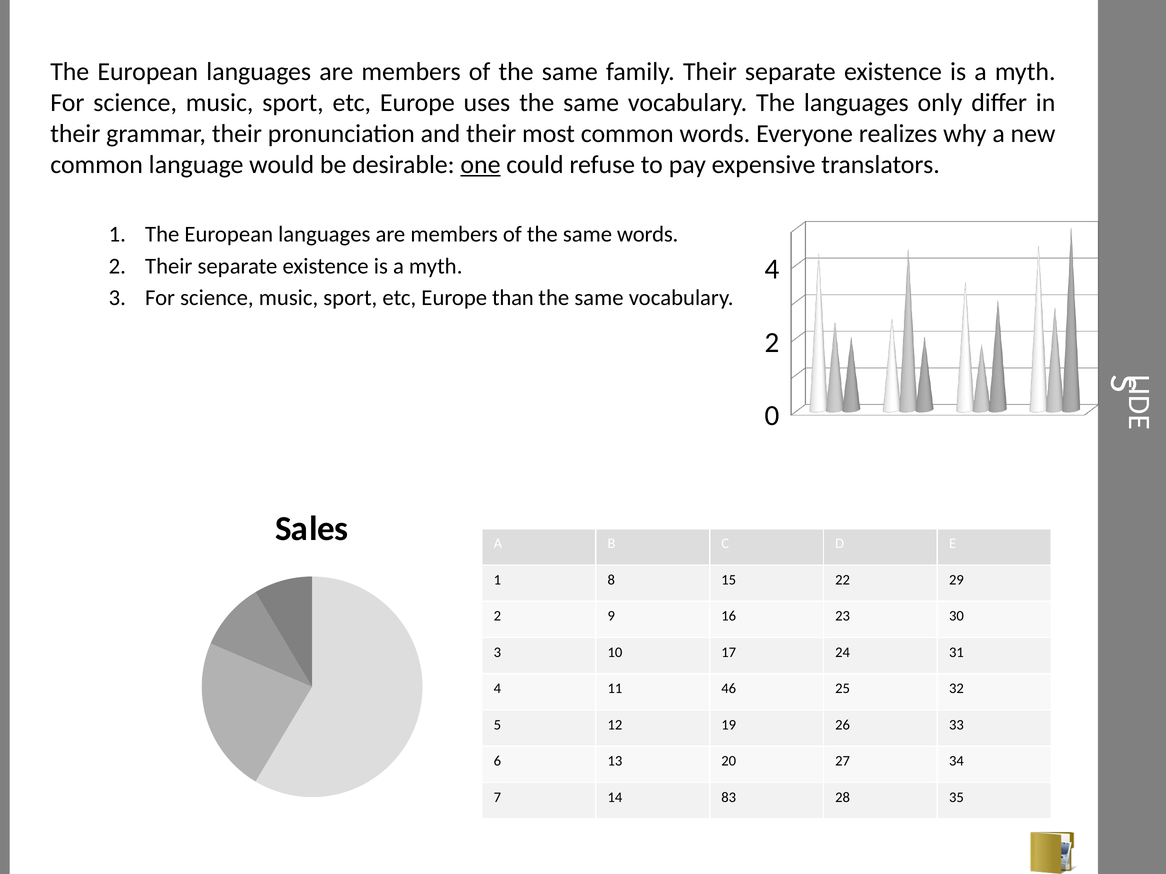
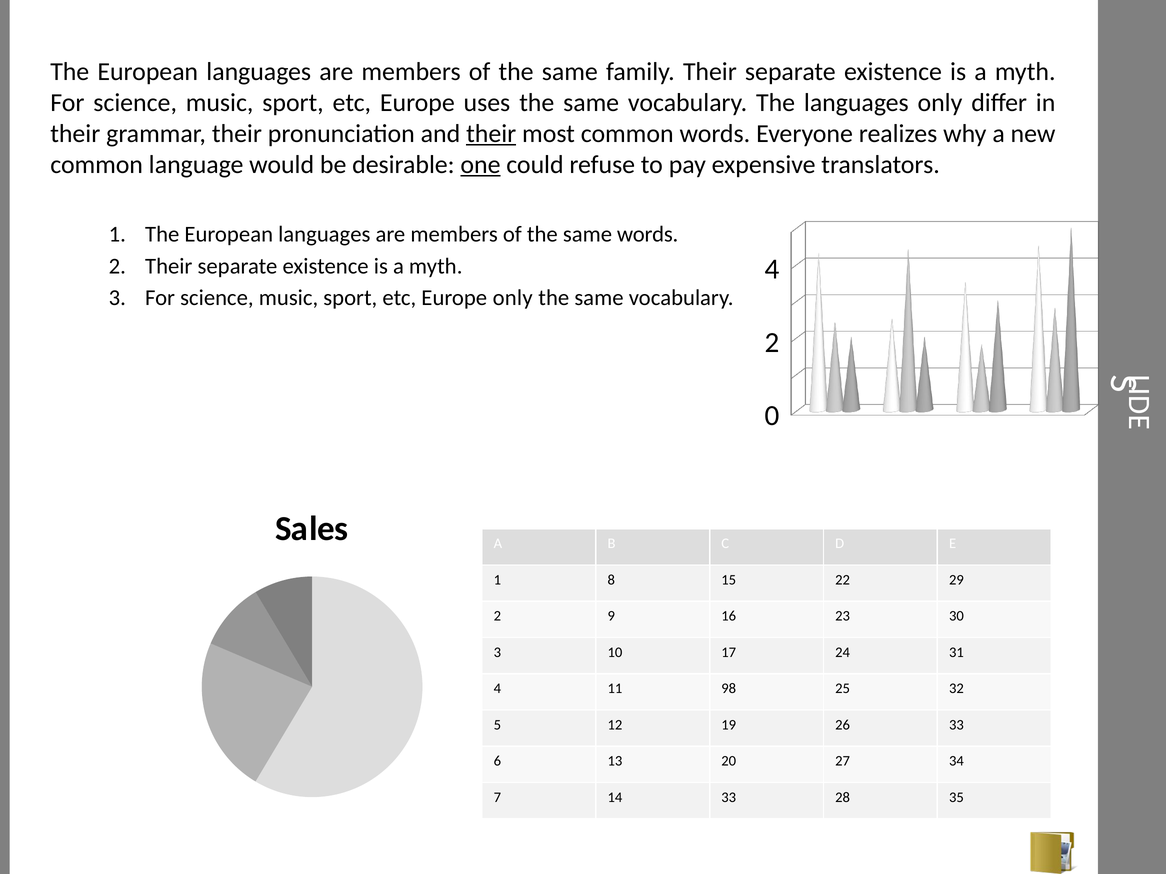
their underline: none -> present (491, 134)
Europe than: than -> only (513, 298)
46: 46 -> 98 (729, 689)
14 83: 83 -> 33 (729, 798)
